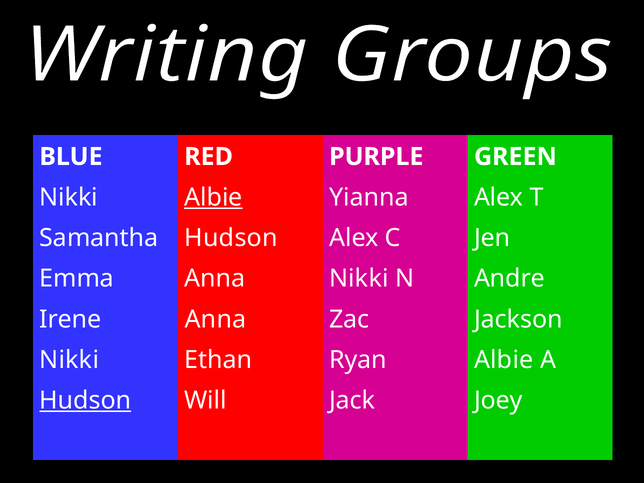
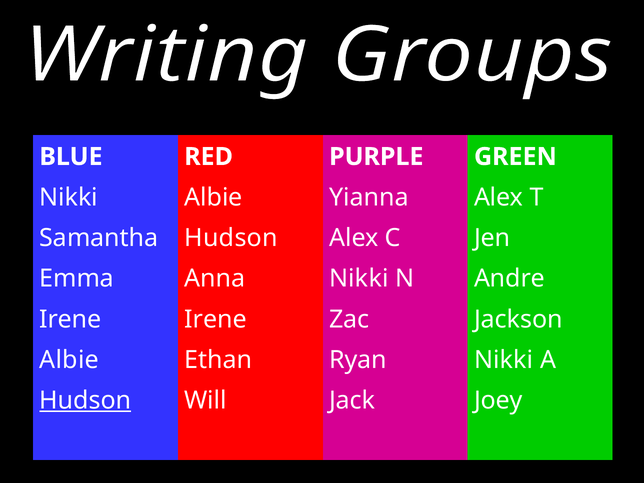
Albie underline: present -> none (213, 197)
Irene Anna: Anna -> Irene (216, 319)
Nikki: Nikki -> Albie (69, 360)
Ryan Albie: Albie -> Nikki (504, 360)
